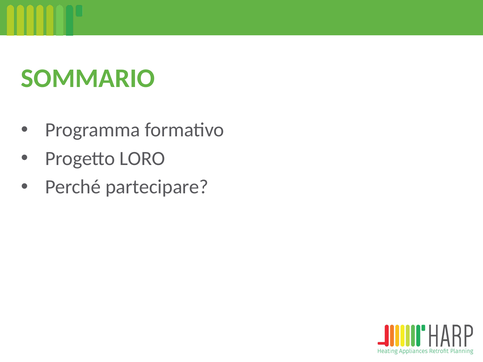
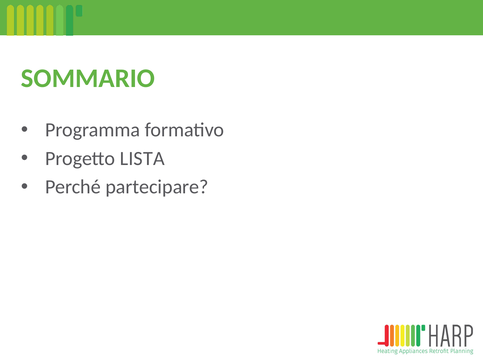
LORO: LORO -> LISTA (142, 159)
